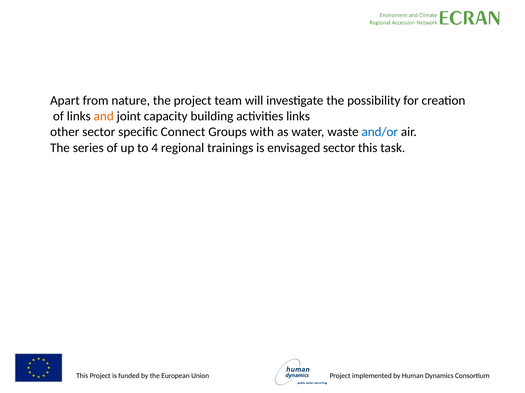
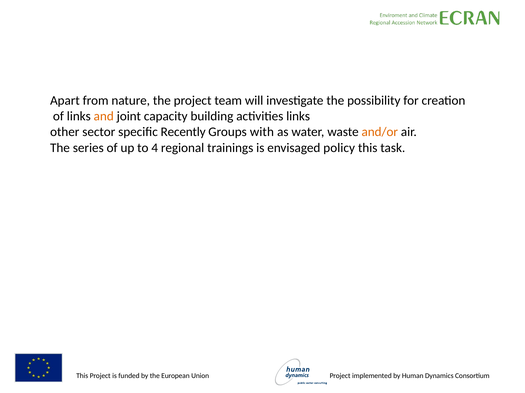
Connect: Connect -> Recently (183, 132)
and/or colour: blue -> orange (380, 132)
envisaged sector: sector -> policy (339, 148)
